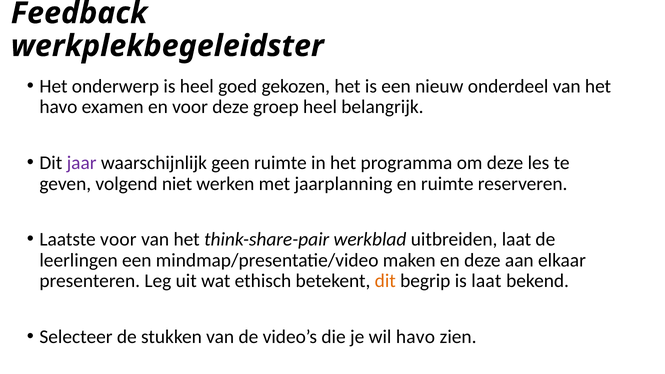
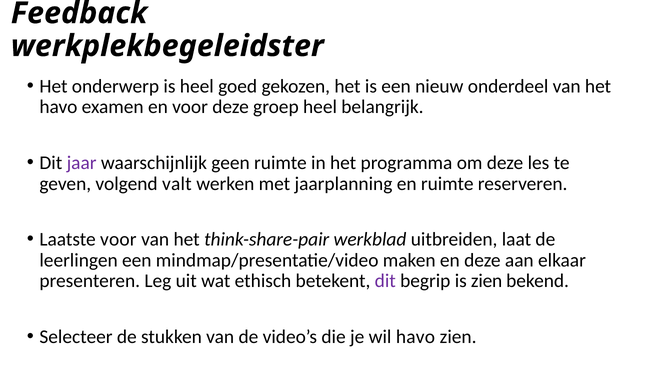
niet: niet -> valt (177, 184)
dit colour: orange -> purple (385, 281)
is laat: laat -> zien (487, 281)
